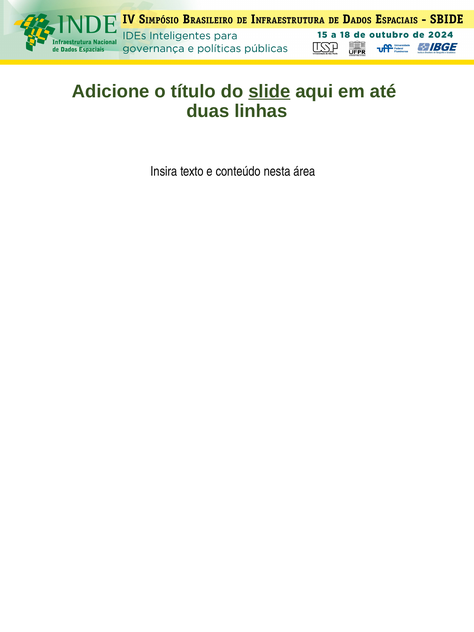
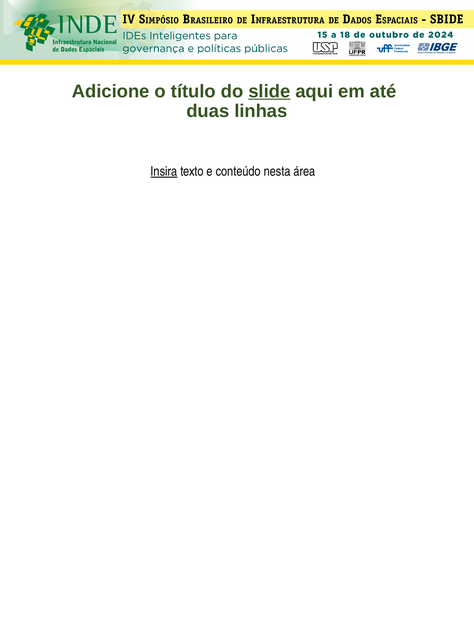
Insira underline: none -> present (164, 171)
